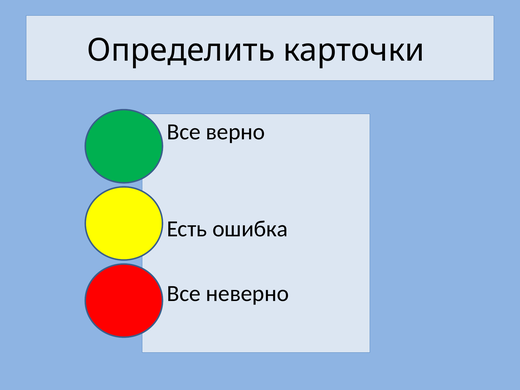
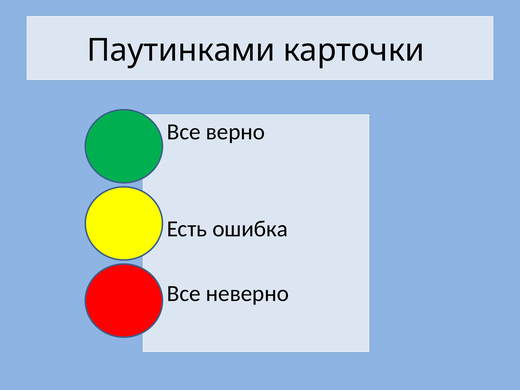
Определить: Определить -> Паутинками (181, 50)
